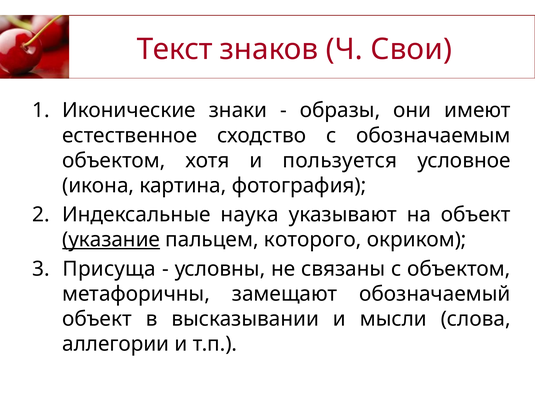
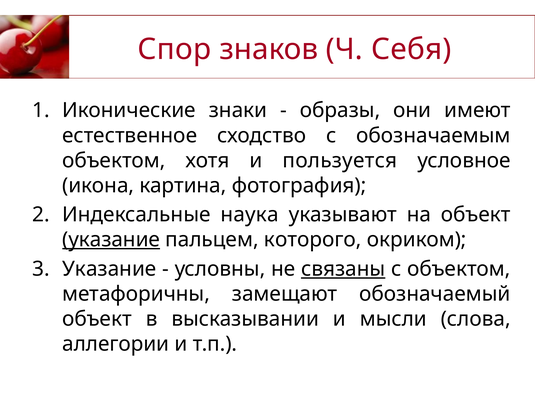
Текст: Текст -> Спор (174, 49)
Свои: Свои -> Себя (411, 49)
Присуща: Присуща -> Указание (109, 268)
связаны underline: none -> present (343, 268)
